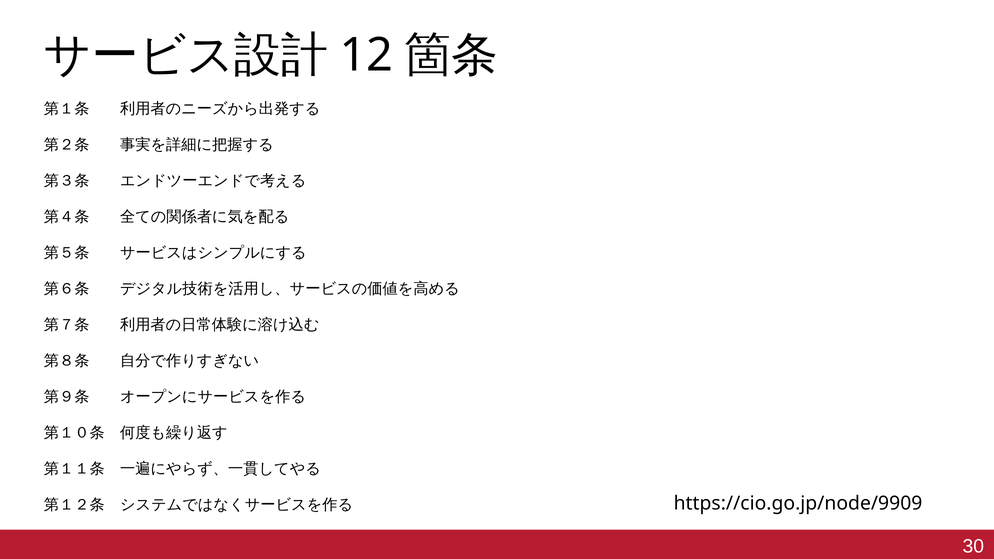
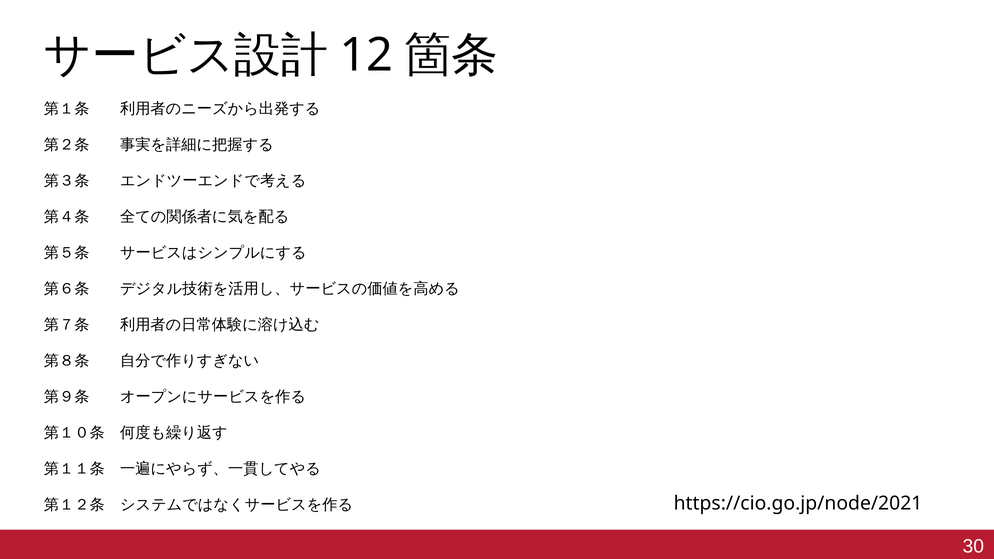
https://cio.go.jp/node/9909: https://cio.go.jp/node/9909 -> https://cio.go.jp/node/2021 (798, 504)
